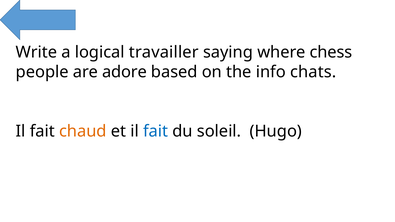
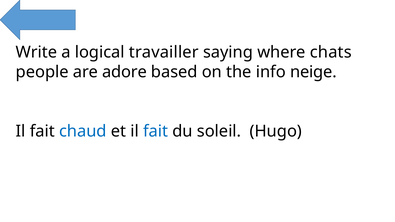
chess: chess -> chats (331, 52)
chats: chats -> neige (313, 72)
chaud colour: orange -> blue (83, 131)
